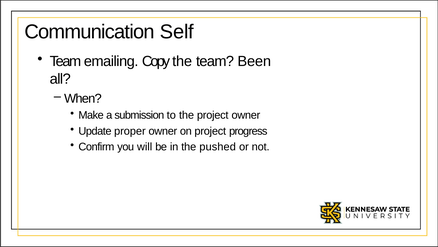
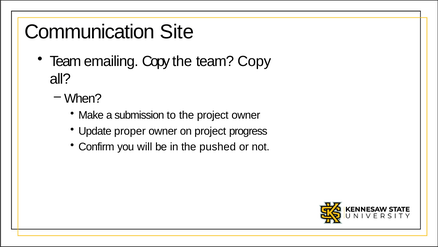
Self: Self -> Site (177, 32)
team Been: Been -> Copy (254, 61)
